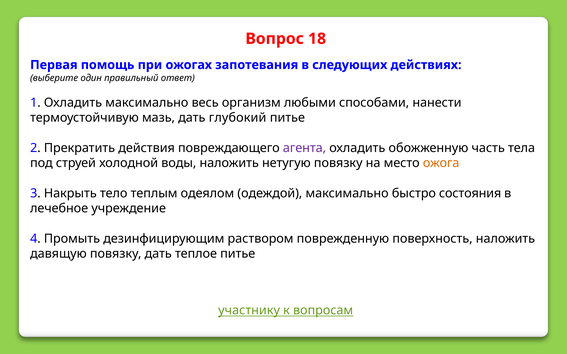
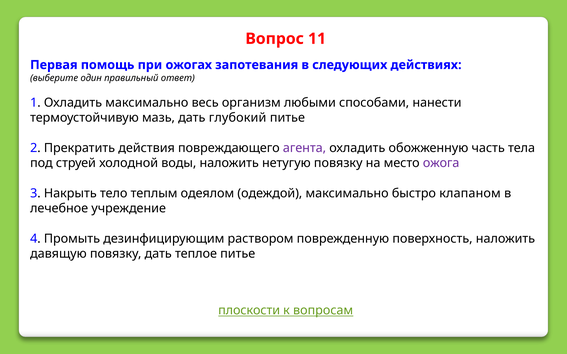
18: 18 -> 11 (317, 39)
ожога colour: orange -> purple (441, 163)
состояния: состояния -> клапаном (470, 193)
участнику: участнику -> плоскости (249, 311)
